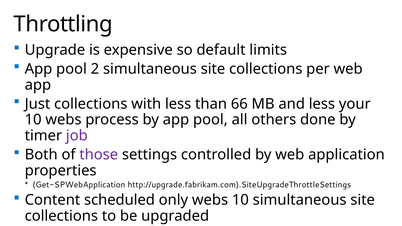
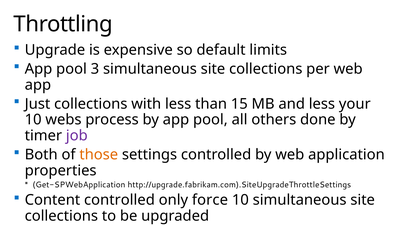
2: 2 -> 3 (95, 69)
66: 66 -> 15 (239, 104)
those colour: purple -> orange (99, 155)
Content scheduled: scheduled -> controlled (119, 200)
only webs: webs -> force (210, 200)
